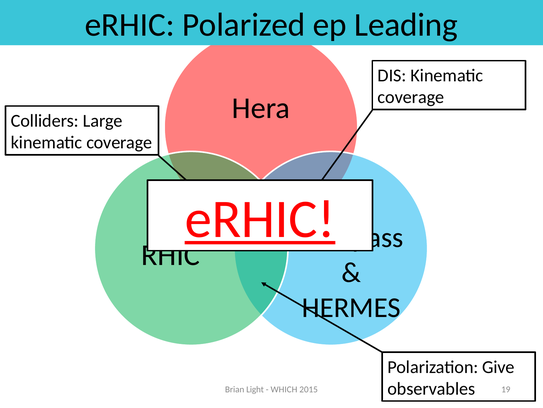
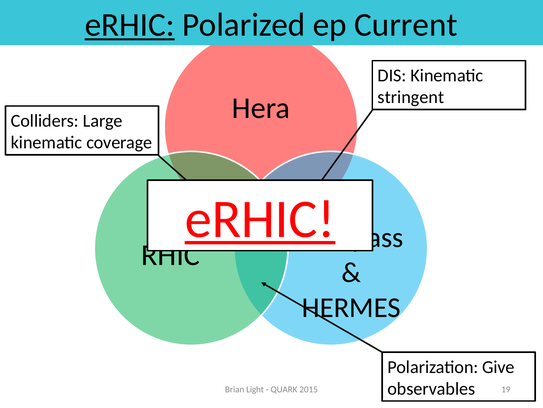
eRHIC underline: none -> present (130, 25)
Leading: Leading -> Current (406, 25)
coverage: coverage -> stringent (411, 97)
WHICH: WHICH -> QUARK (284, 389)
